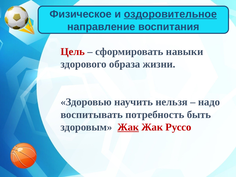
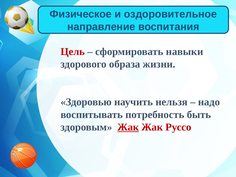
оздоровительное underline: present -> none (170, 14)
